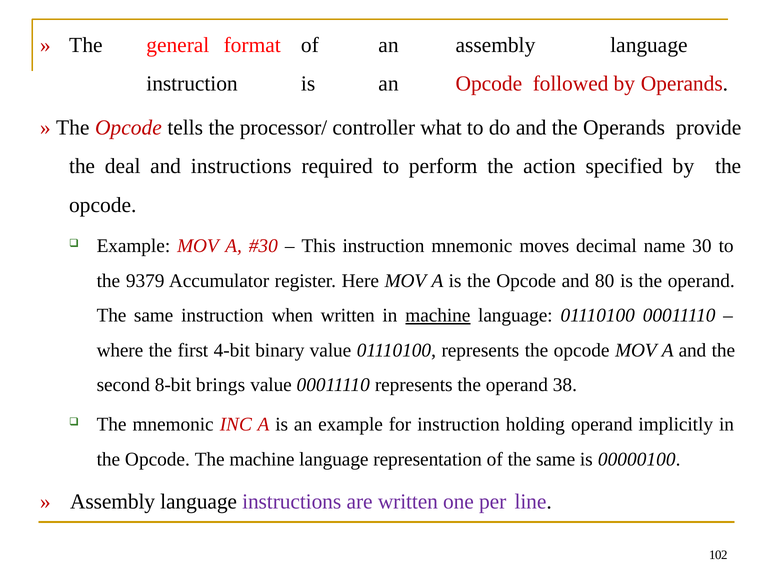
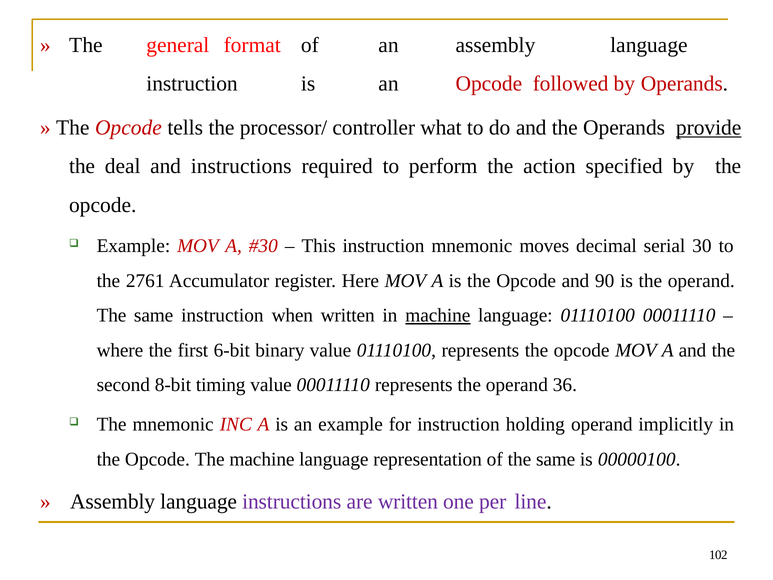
provide underline: none -> present (709, 128)
name: name -> serial (664, 246)
9379: 9379 -> 2761 (145, 281)
80: 80 -> 90 (605, 281)
4-bit: 4-bit -> 6-bit (232, 350)
brings: brings -> timing (221, 385)
38: 38 -> 36 (565, 385)
